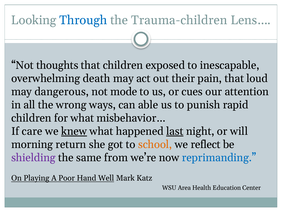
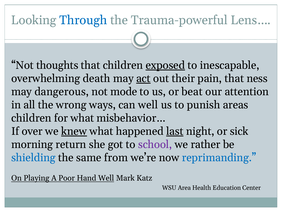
Trauma-children: Trauma-children -> Trauma-powerful (179, 20)
exposed underline: none -> present (165, 65)
act underline: none -> present (143, 78)
loud: loud -> ness (257, 78)
cues: cues -> beat (192, 91)
can able: able -> well (148, 105)
rapid: rapid -> areas (236, 105)
care: care -> over (32, 131)
will: will -> sick (239, 131)
school colour: orange -> purple (155, 144)
reflect: reflect -> rather (206, 144)
shielding colour: purple -> blue (33, 157)
